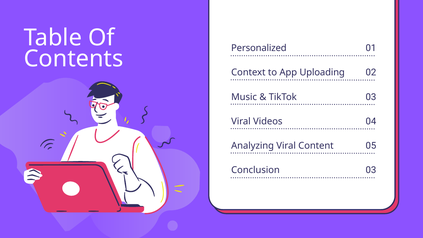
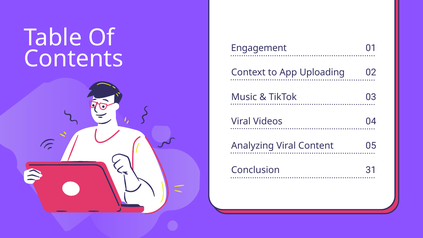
Personalized: Personalized -> Engagement (259, 48)
Conclusion 03: 03 -> 31 (371, 170)
